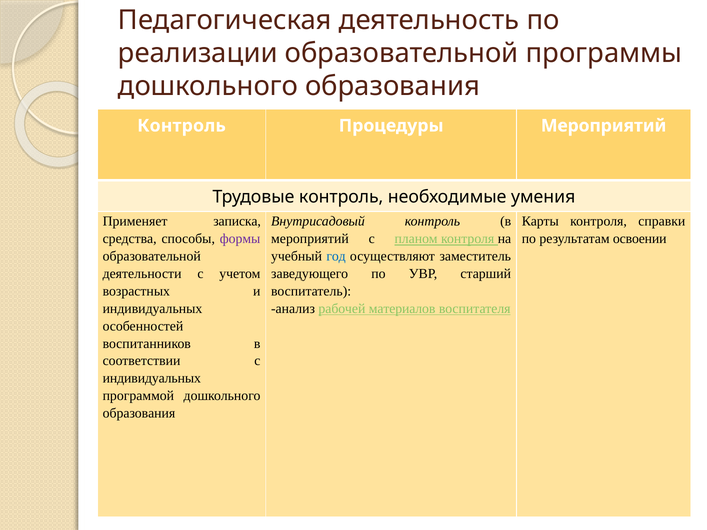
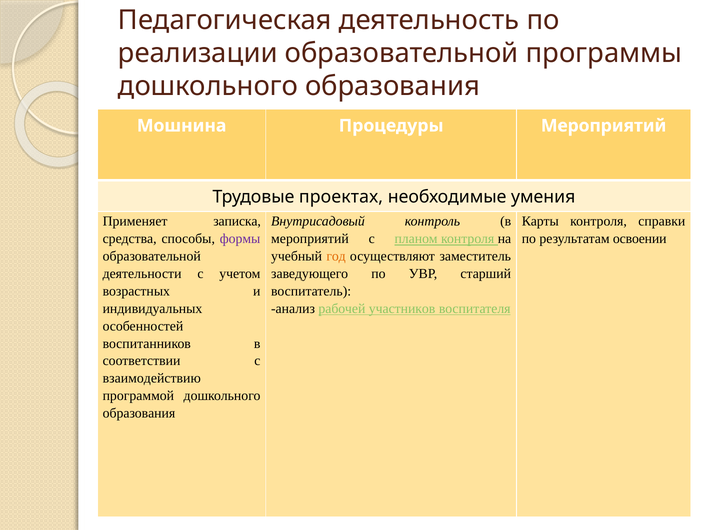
Контроль: Контроль -> Мошнина (182, 126)
Трудовые контроль: контроль -> проектах (341, 197)
год colour: blue -> orange (336, 256)
материалов: материалов -> участников (402, 309)
индивидуальных: индивидуальных -> взаимодействию (152, 379)
